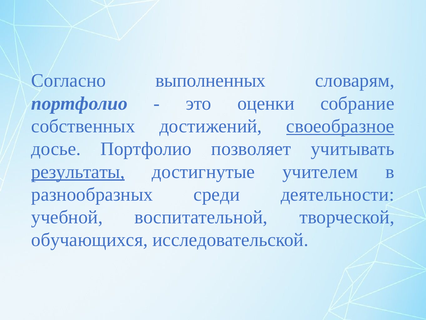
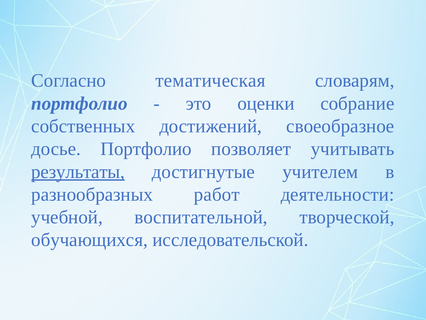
выполненных: выполненных -> тематическая (210, 81)
своеобразное underline: present -> none (340, 126)
среди: среди -> работ (217, 194)
